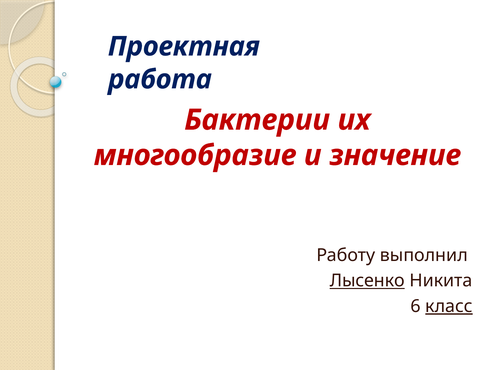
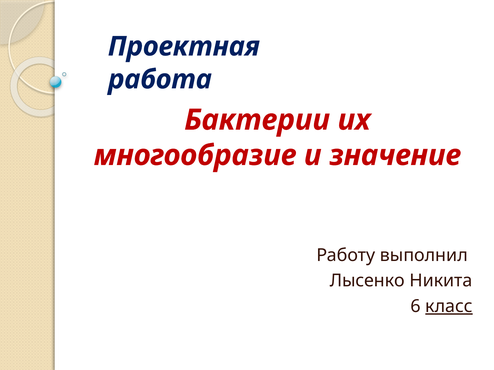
Лысенко underline: present -> none (367, 281)
